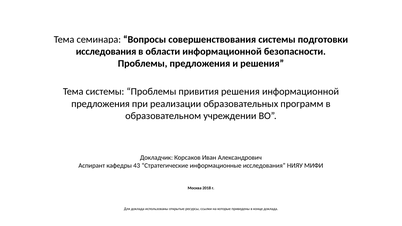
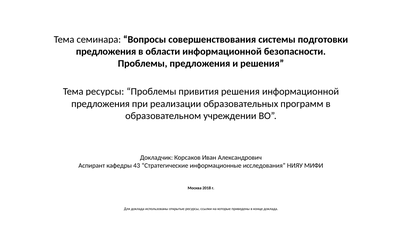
исследования: исследования -> предложения (106, 52)
Тема системы: системы -> ресурсы (105, 92)
